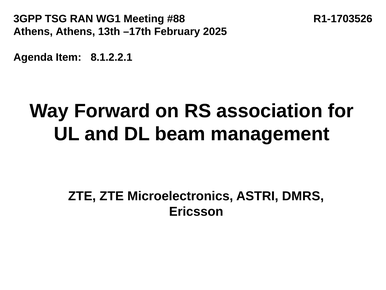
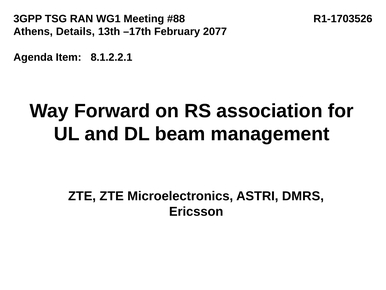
Athens Athens: Athens -> Details (75, 32)
2025: 2025 -> 2077 (215, 32)
